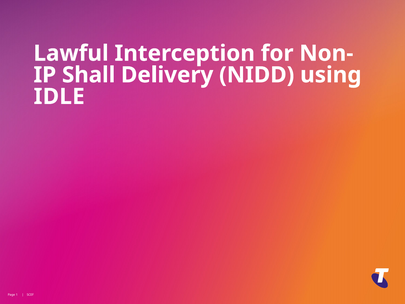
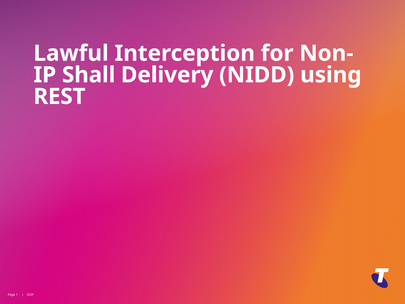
IDLE: IDLE -> REST (59, 96)
